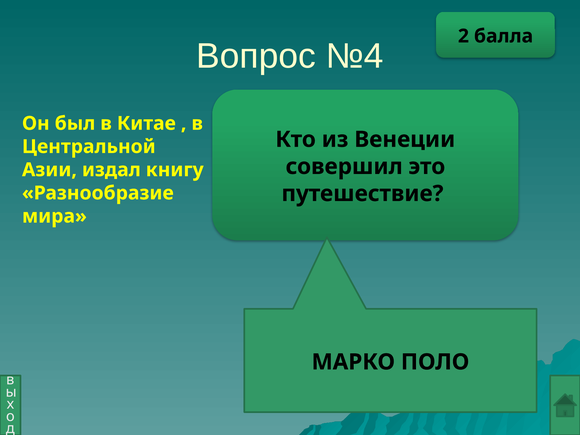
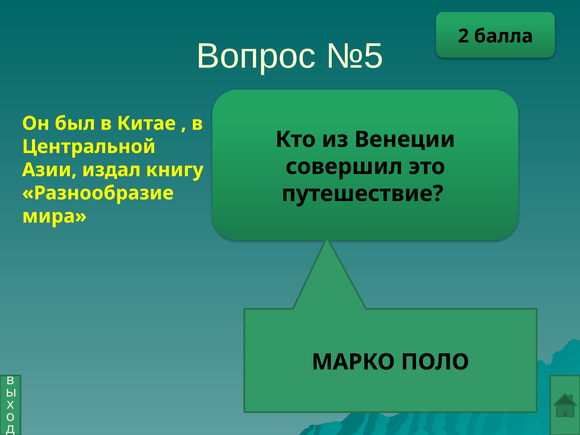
№4: №4 -> №5 (355, 56)
